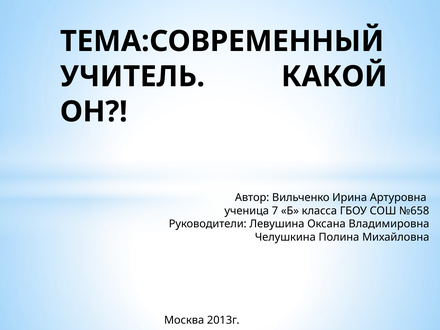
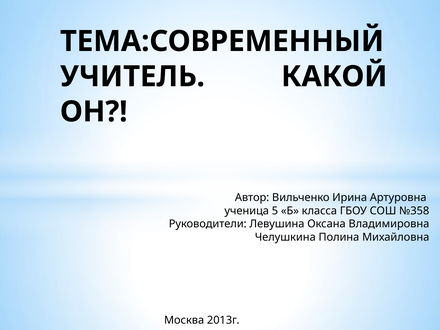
7: 7 -> 5 (275, 211)
№658: №658 -> №358 (414, 211)
